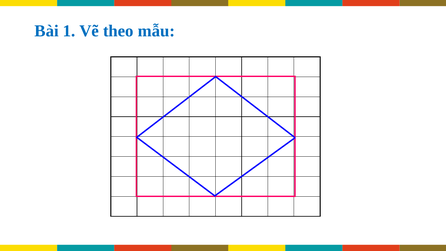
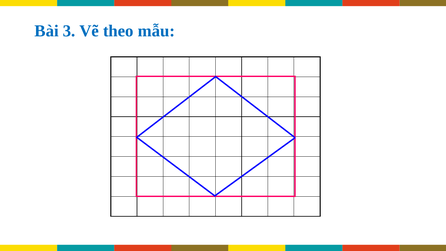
1: 1 -> 3 (69, 31)
